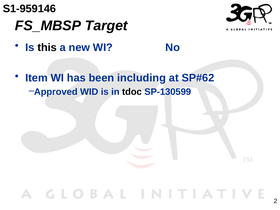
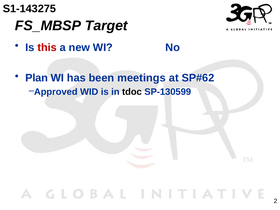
S1-959146: S1-959146 -> S1-143275 (29, 9)
this colour: black -> red (47, 47)
Item: Item -> Plan (37, 78)
including: including -> meetings (141, 78)
